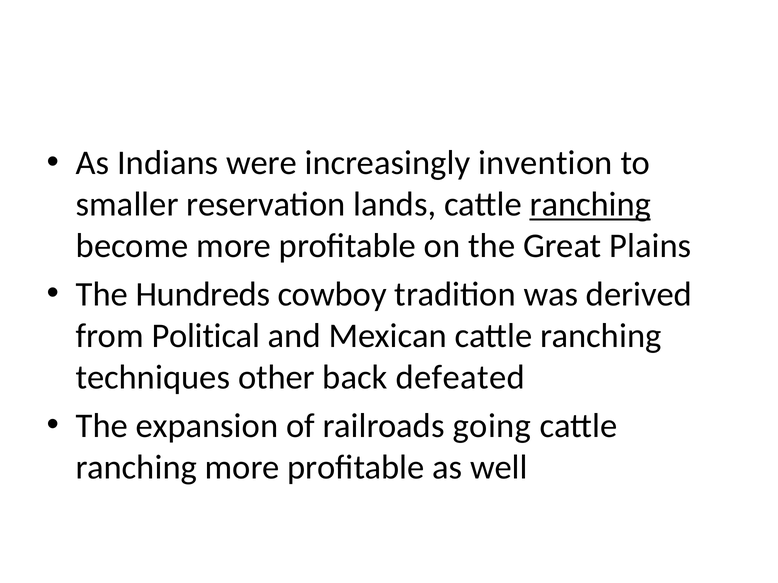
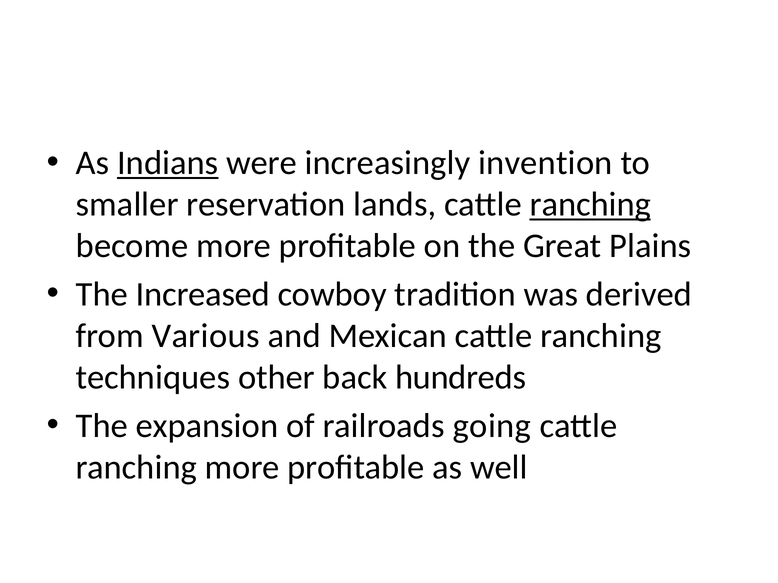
Indians underline: none -> present (168, 163)
Hundreds: Hundreds -> Increased (203, 295)
Political: Political -> Various (206, 336)
defeated: defeated -> hundreds (461, 378)
